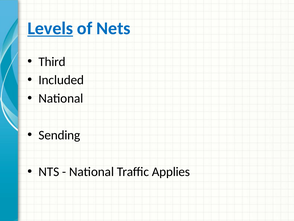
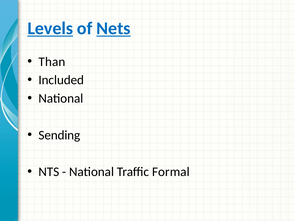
Nets underline: none -> present (113, 28)
Third: Third -> Than (52, 62)
Applies: Applies -> Formal (171, 171)
